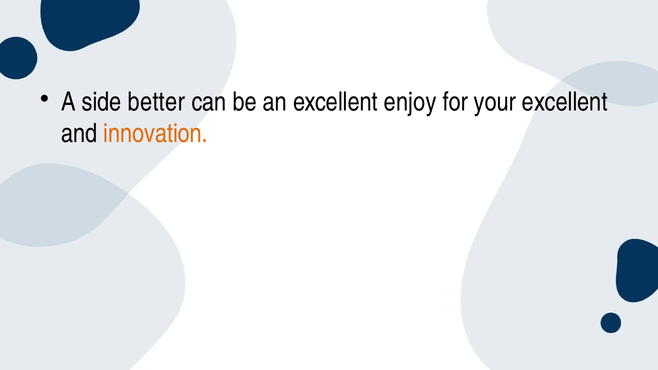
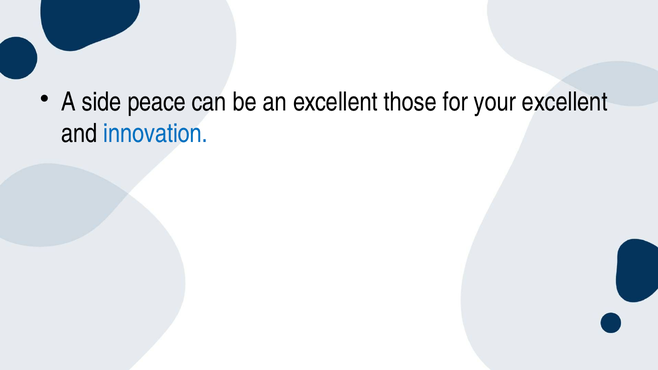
better: better -> peace (157, 102)
enjoy: enjoy -> those (410, 102)
innovation colour: orange -> blue (156, 134)
